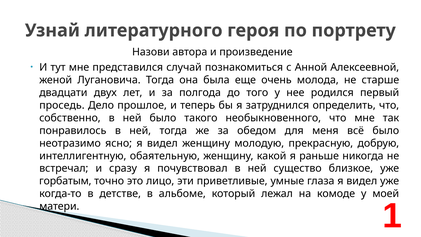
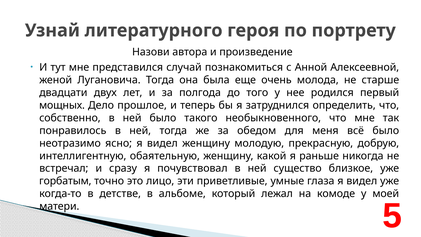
проседь: проседь -> мощных (62, 105)
1: 1 -> 5 (392, 216)
